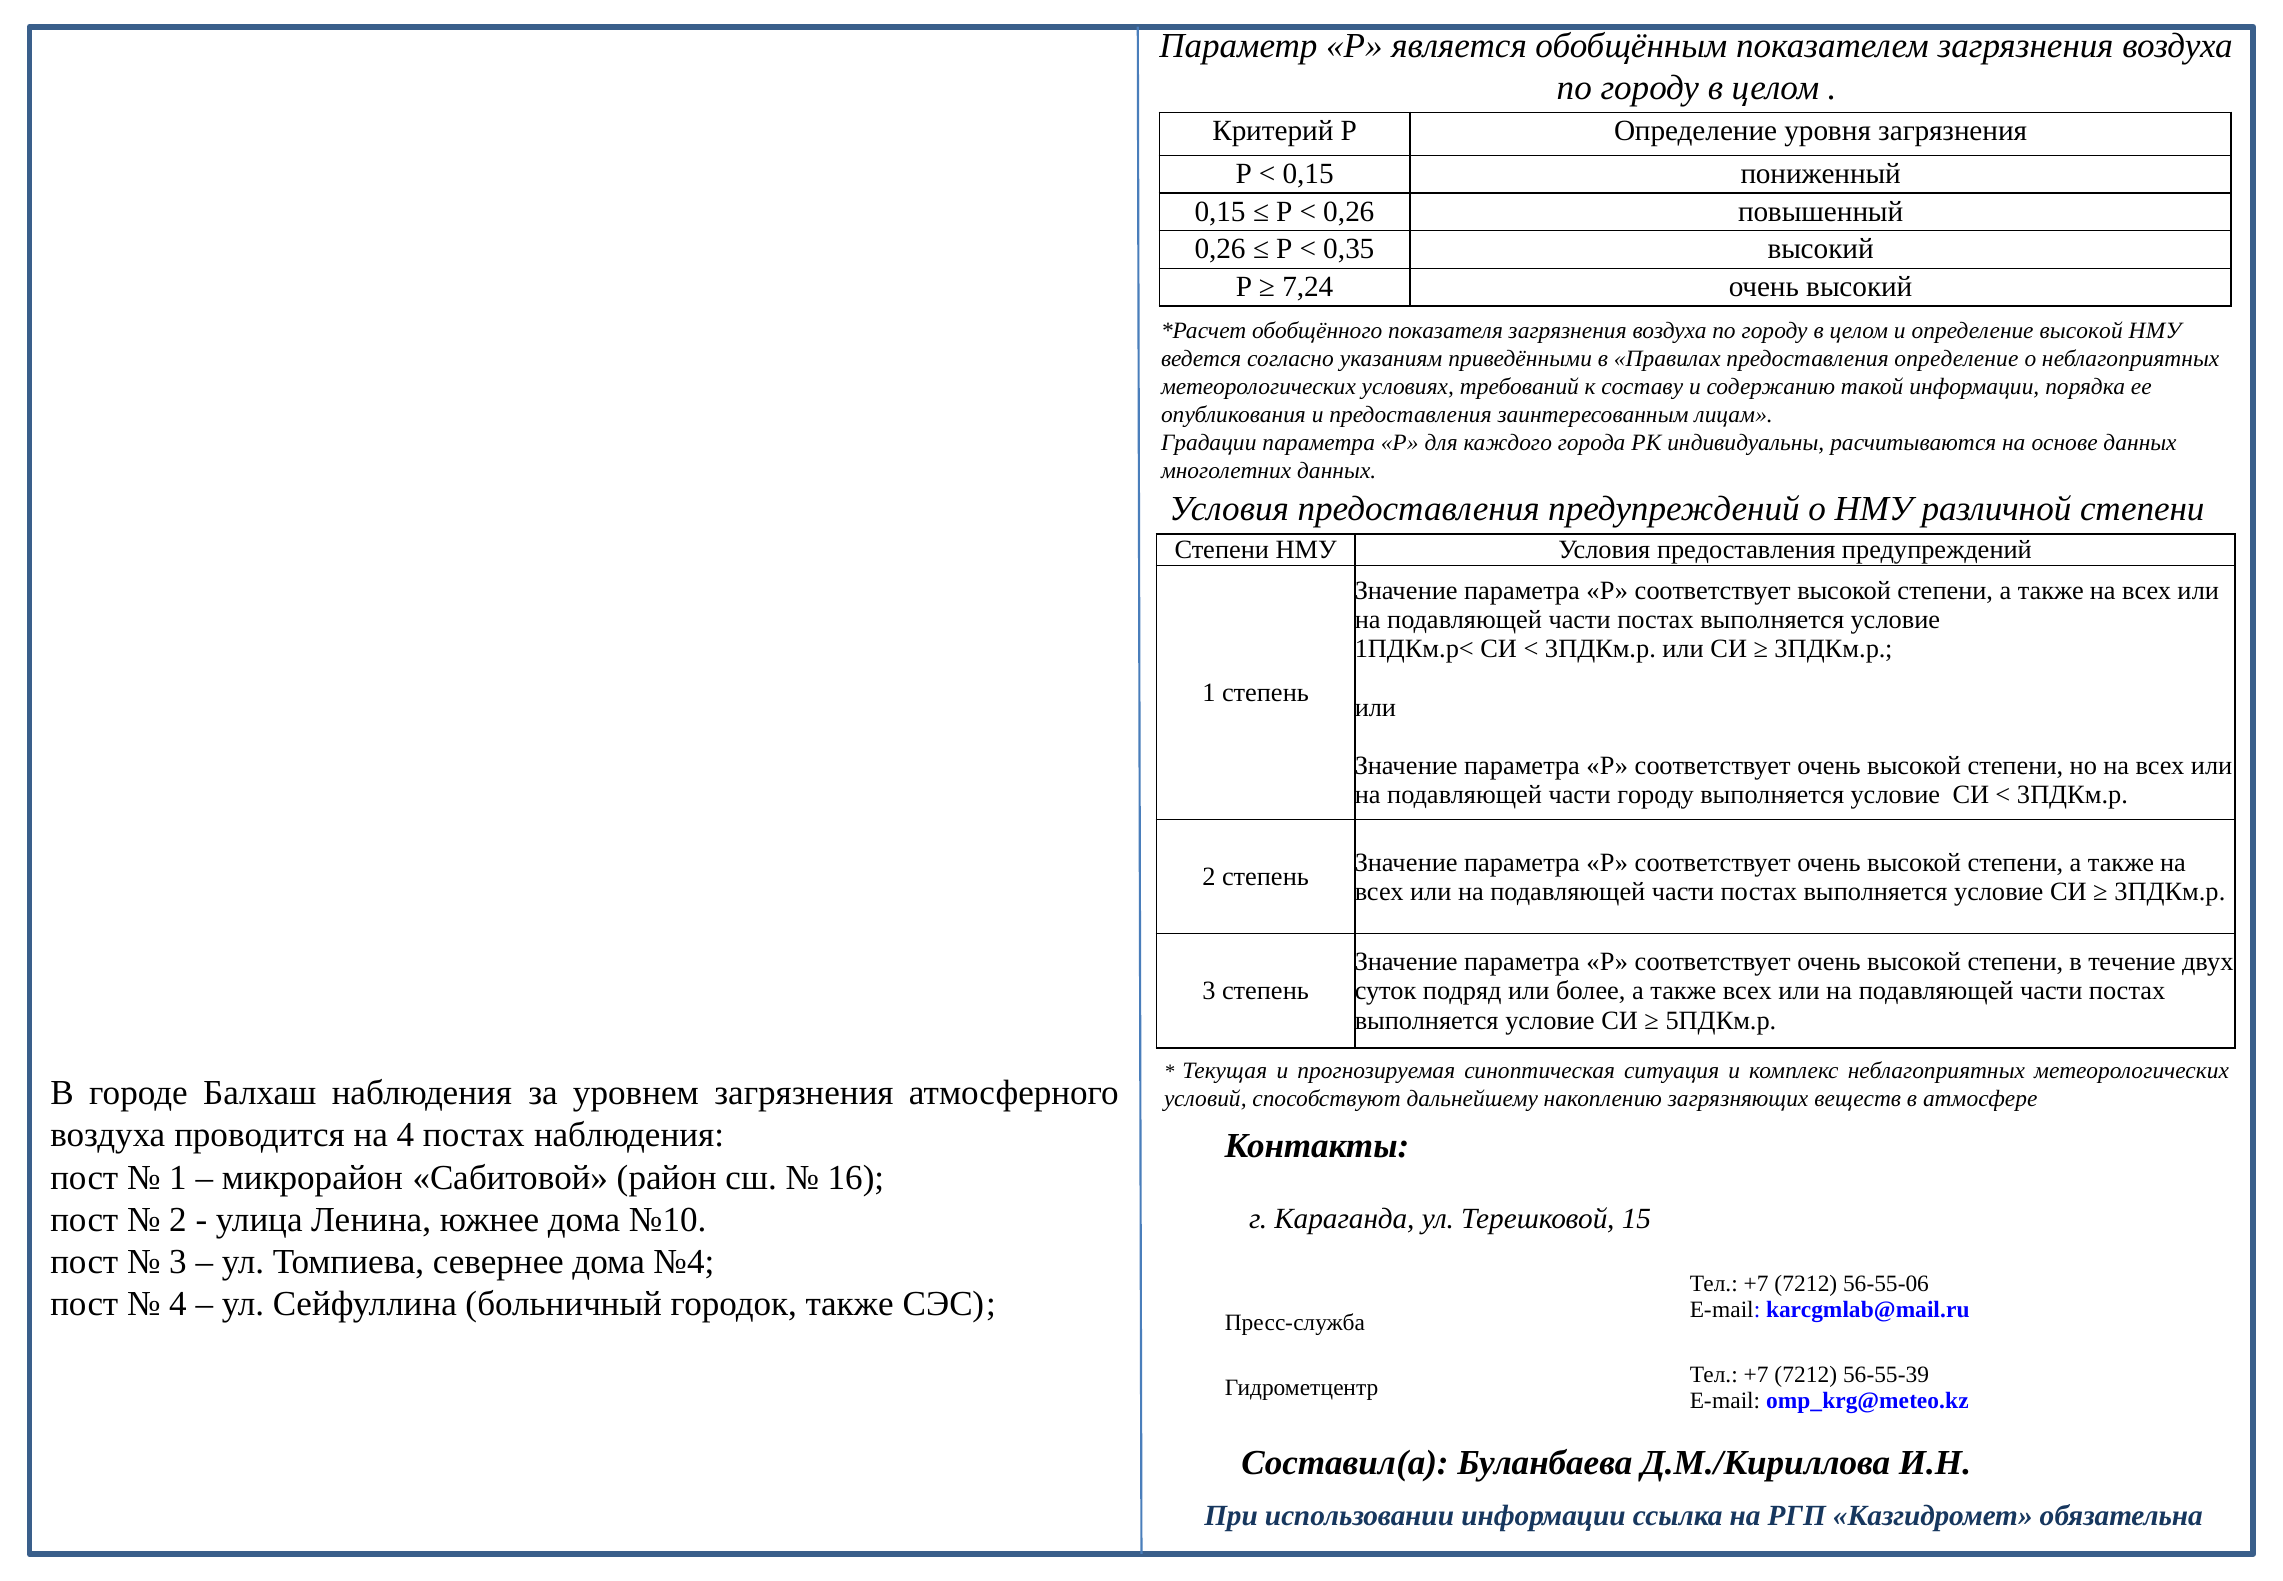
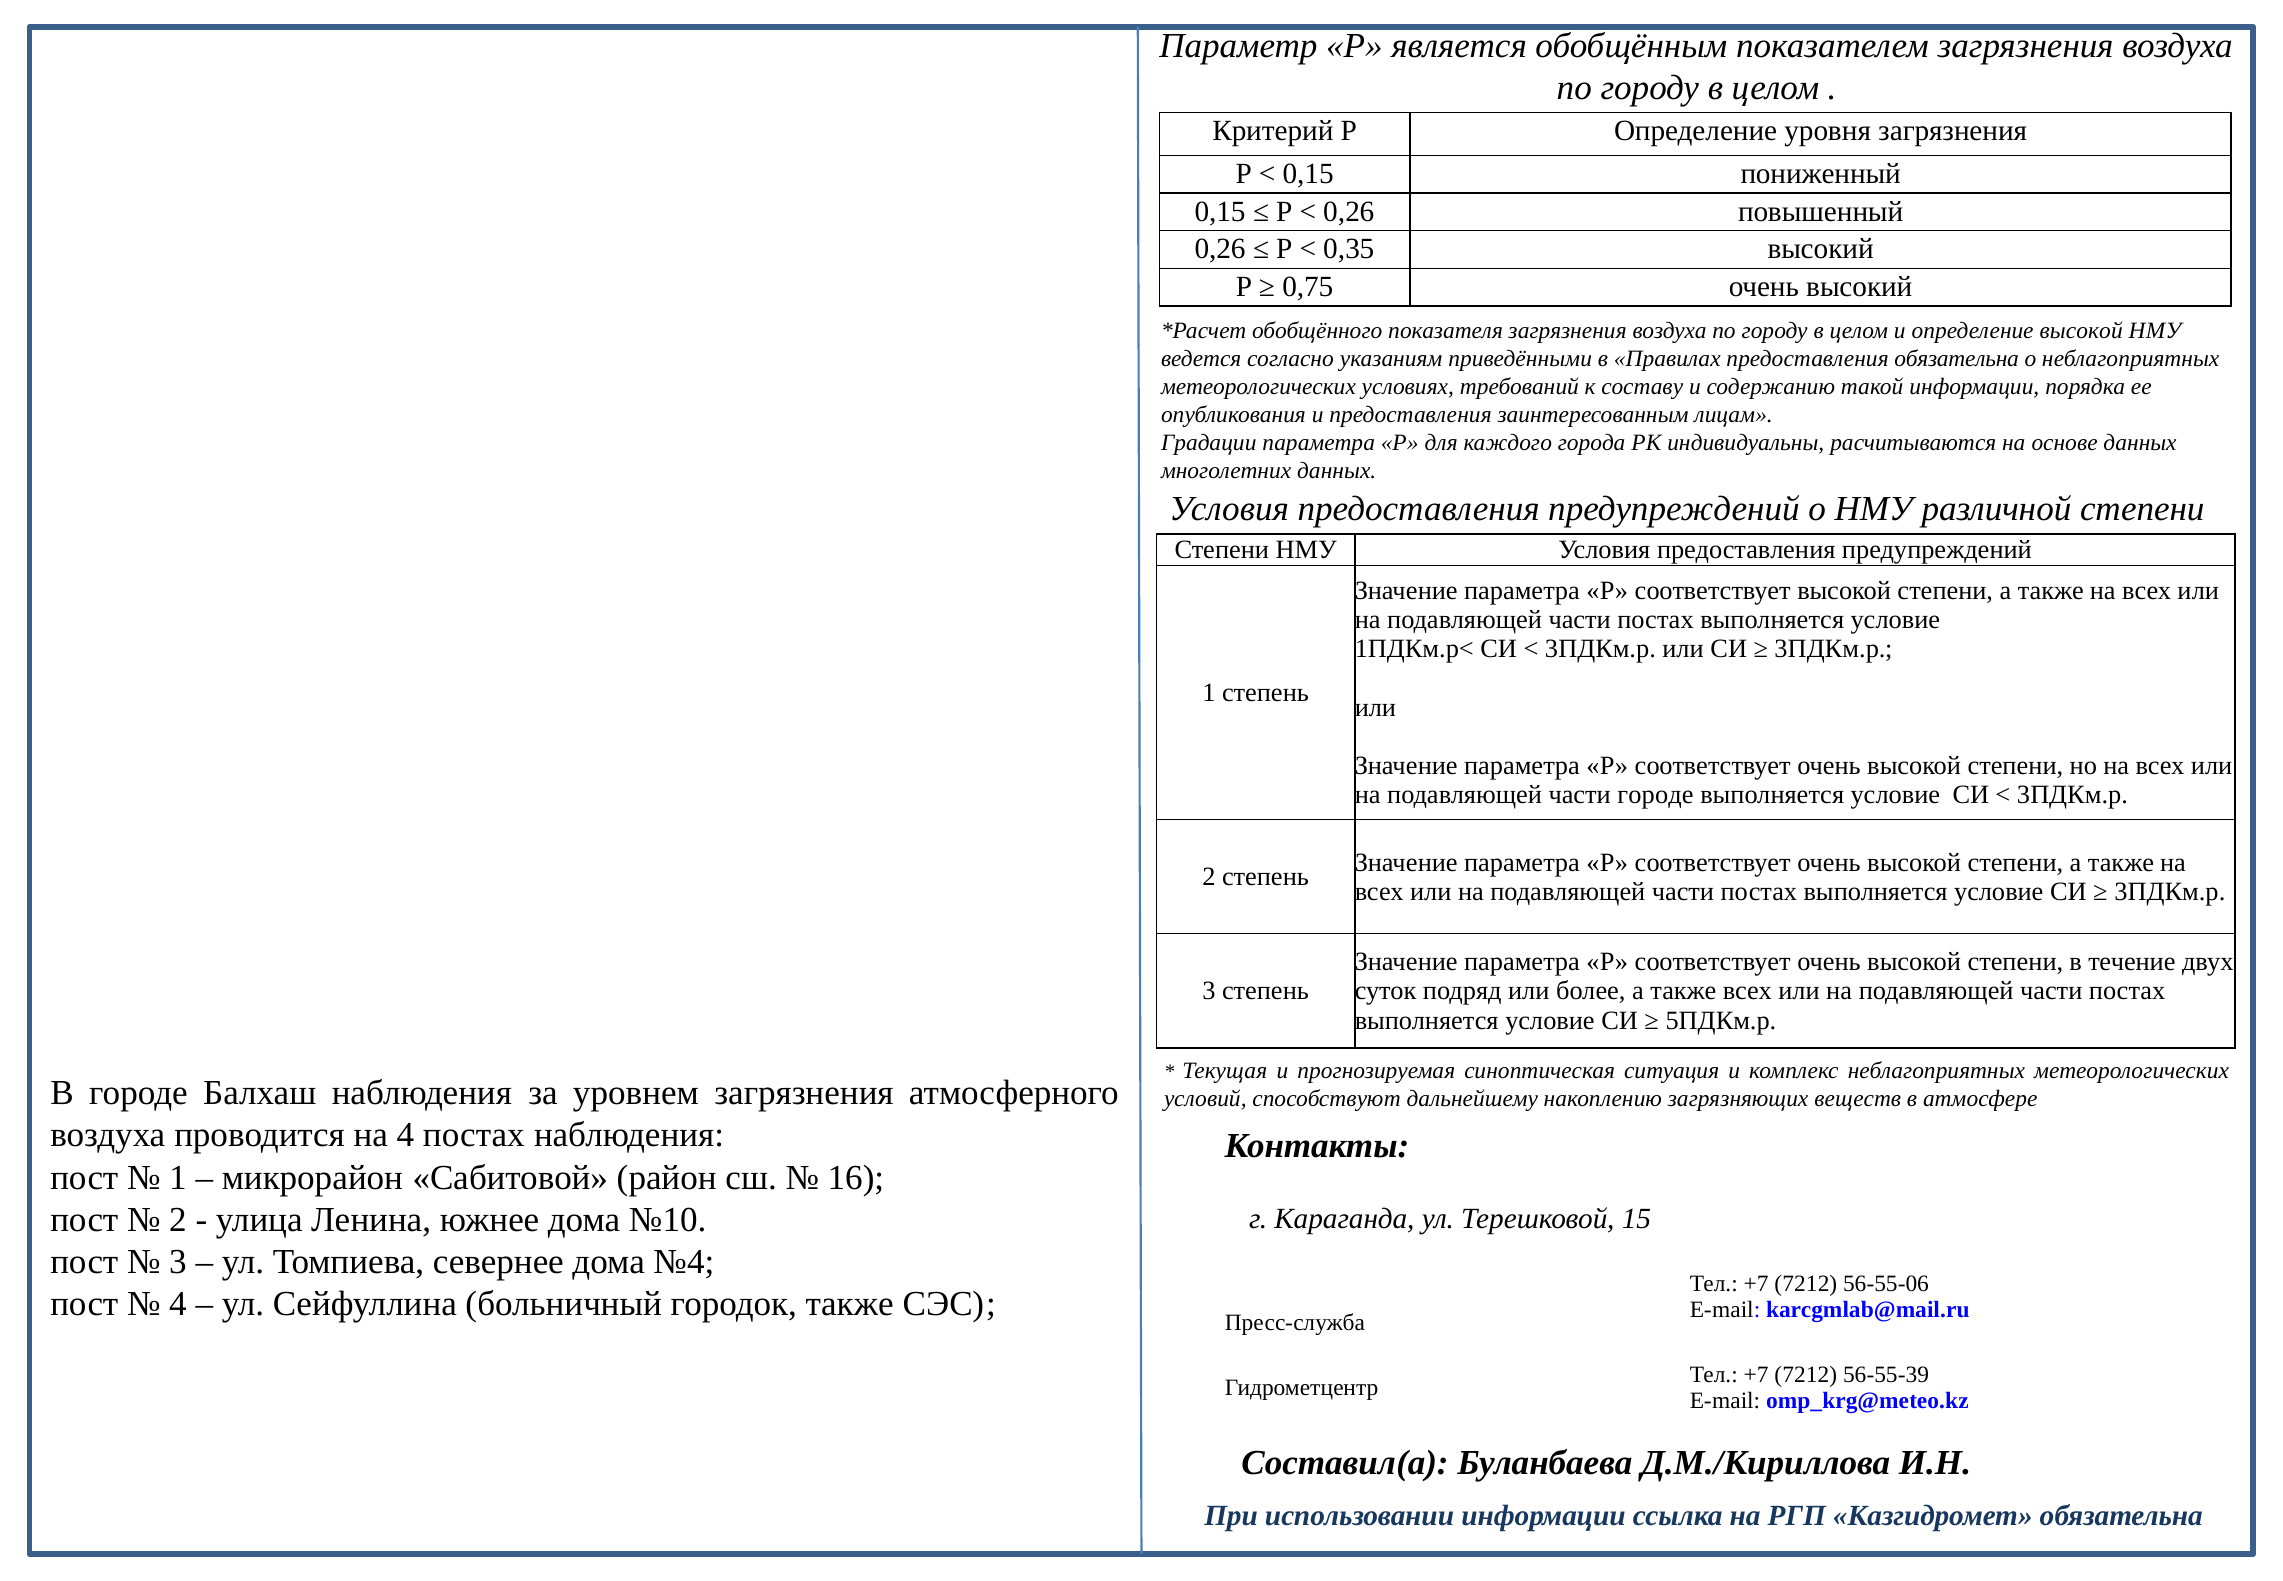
7,24: 7,24 -> 0,75 (1308, 287)
предоставления определение: определение -> обязательна (1957, 358)
части городу: городу -> городе (1655, 795)
